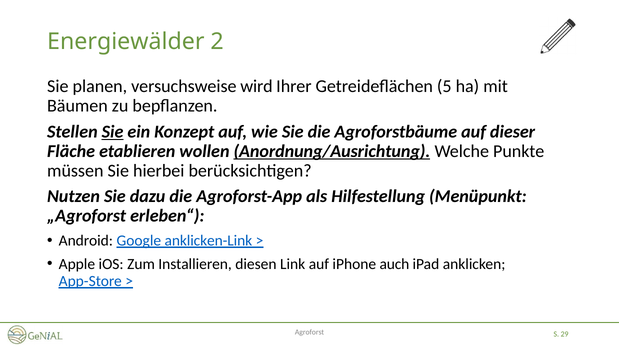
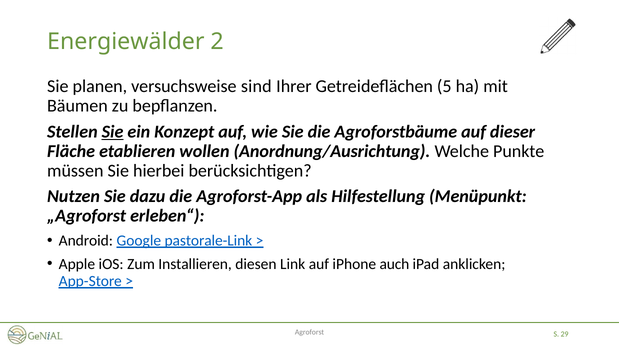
wird: wird -> sind (256, 86)
Anordnung/Ausrichtung underline: present -> none (332, 151)
anklicken-Link: anklicken-Link -> pastorale-Link (208, 241)
